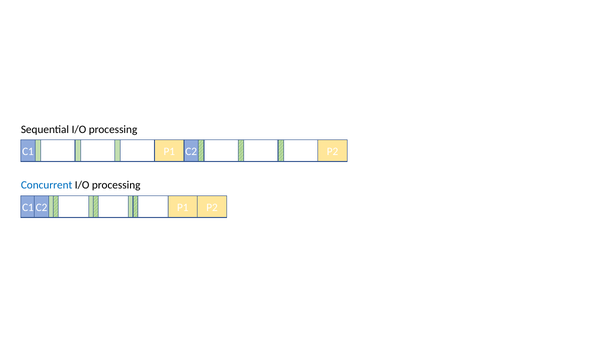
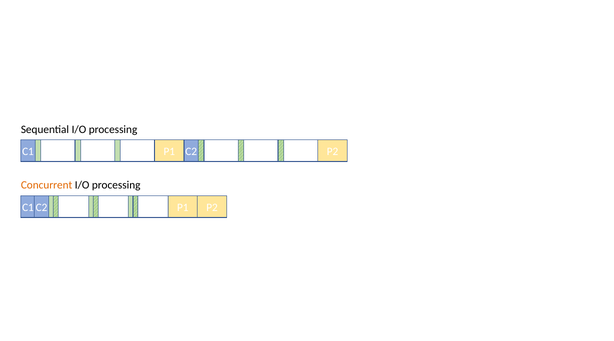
Concurrent colour: blue -> orange (47, 185)
